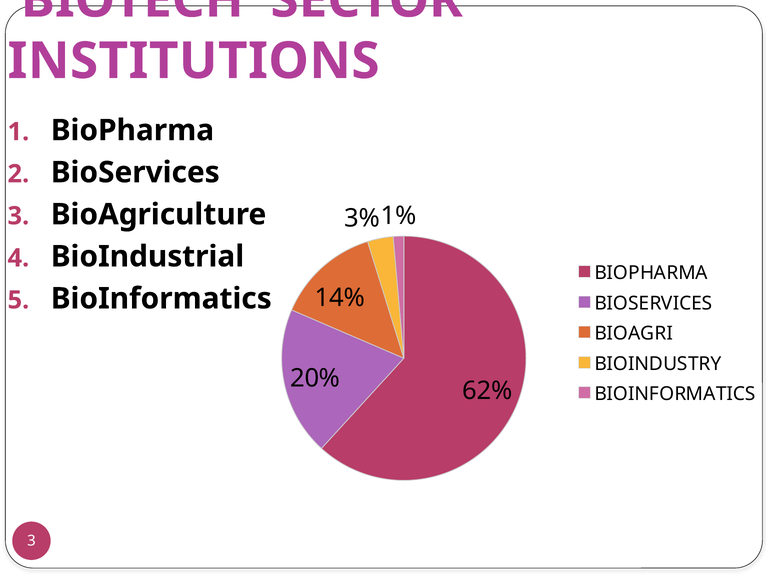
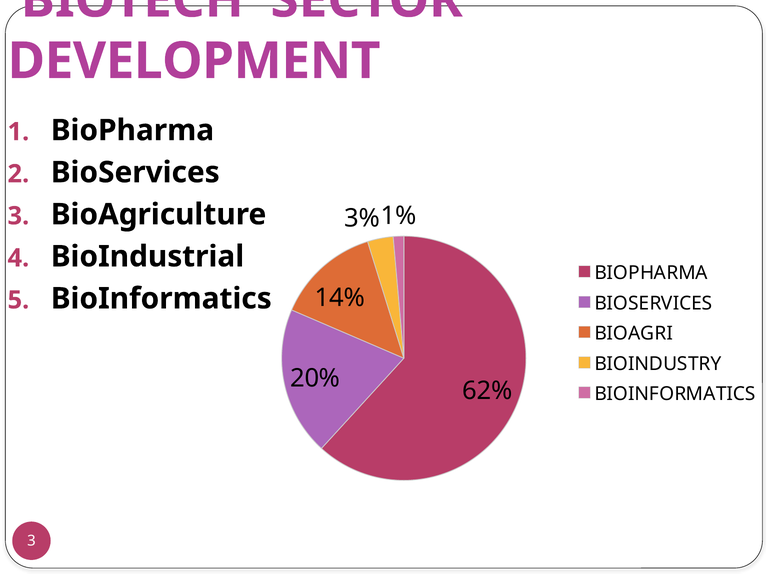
INSTITUTIONS: INSTITUTIONS -> DEVELOPMENT (194, 61)
